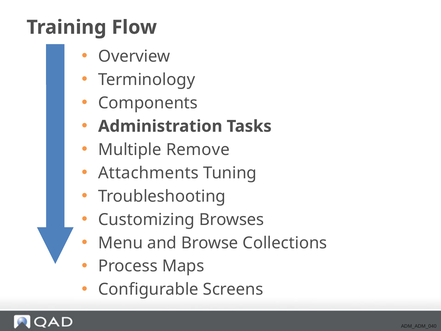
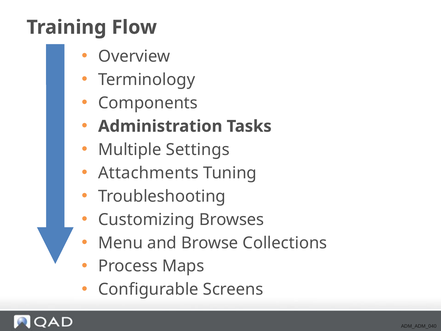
Remove: Remove -> Settings (198, 149)
